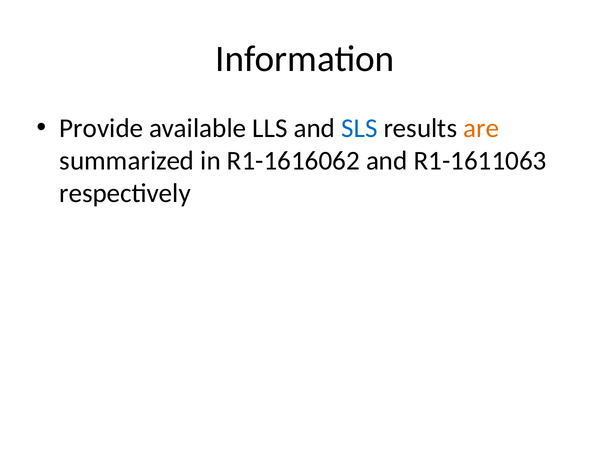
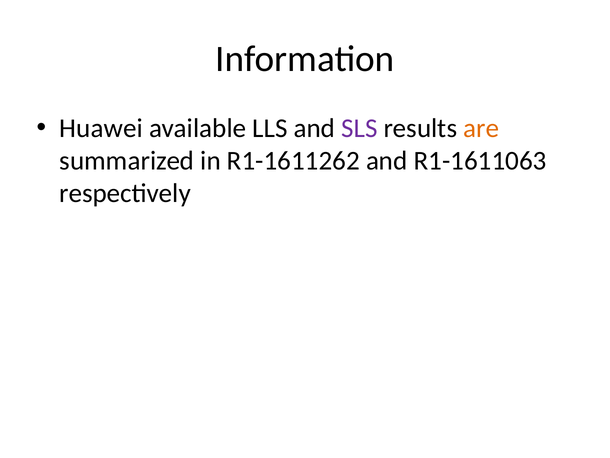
Provide: Provide -> Huawei (101, 128)
SLS colour: blue -> purple (360, 128)
R1-1616062: R1-1616062 -> R1-1611262 (293, 161)
